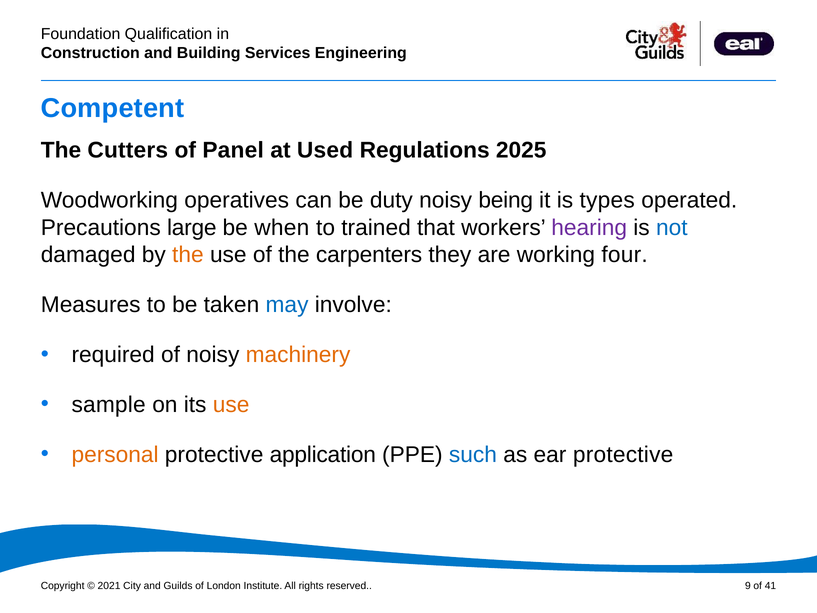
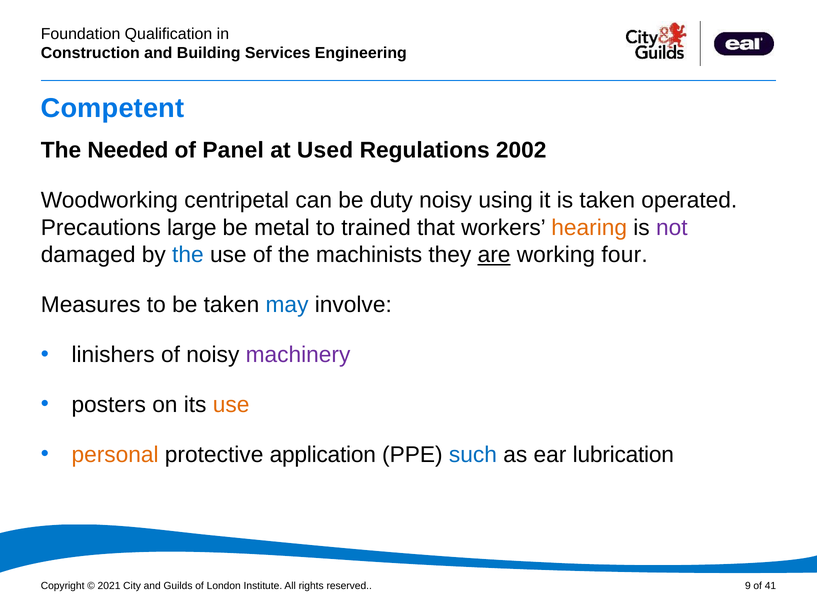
Cutters: Cutters -> Needed (128, 150)
2025: 2025 -> 2002 (521, 150)
operatives: operatives -> centripetal (237, 200)
being: being -> using (506, 200)
is types: types -> taken (607, 200)
when: when -> metal (282, 228)
hearing colour: purple -> orange (589, 228)
not colour: blue -> purple (672, 228)
the colour: orange -> blue (188, 255)
carpenters: carpenters -> machinists (369, 255)
are underline: none -> present (494, 255)
required: required -> linishers (113, 355)
machinery colour: orange -> purple (298, 355)
sample: sample -> posters (109, 405)
ear protective: protective -> lubrication (623, 455)
